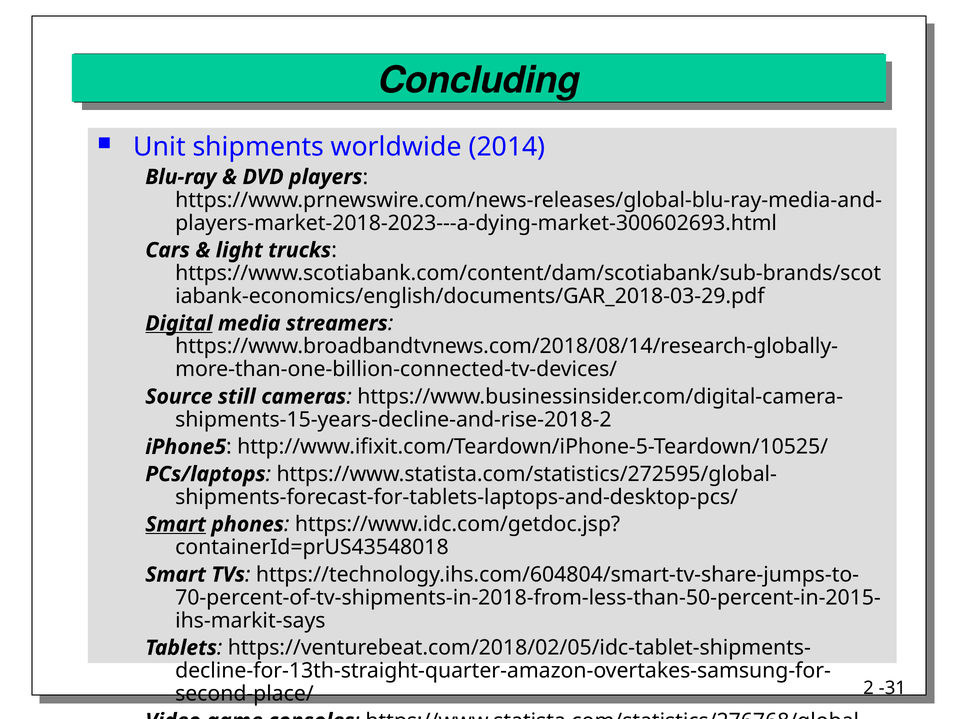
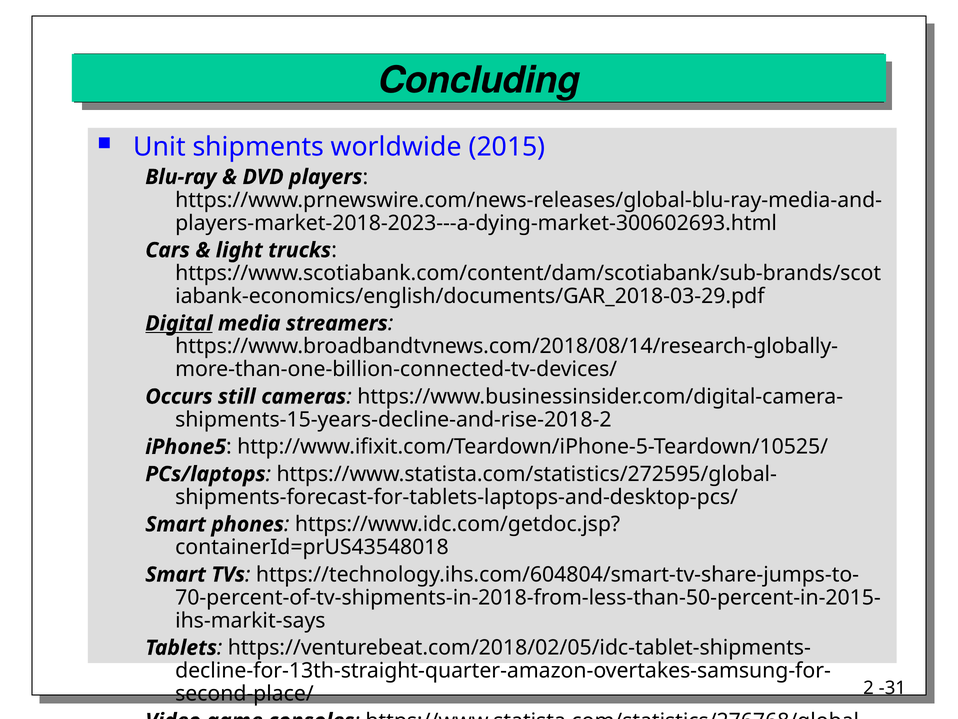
2014: 2014 -> 2015 (507, 147)
Source: Source -> Occurs (179, 396)
Smart underline: present -> none (176, 524)
